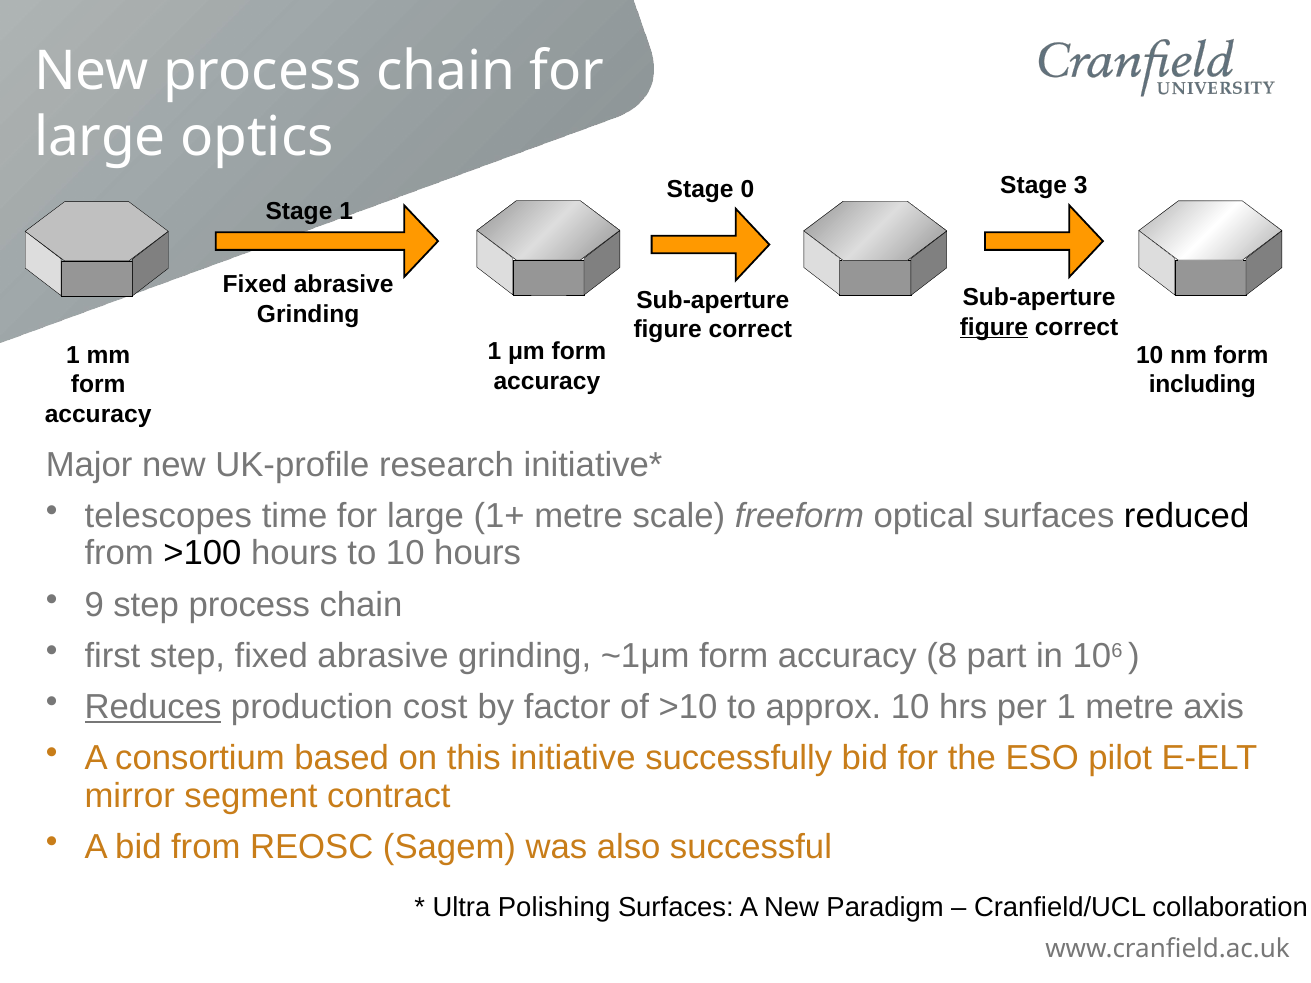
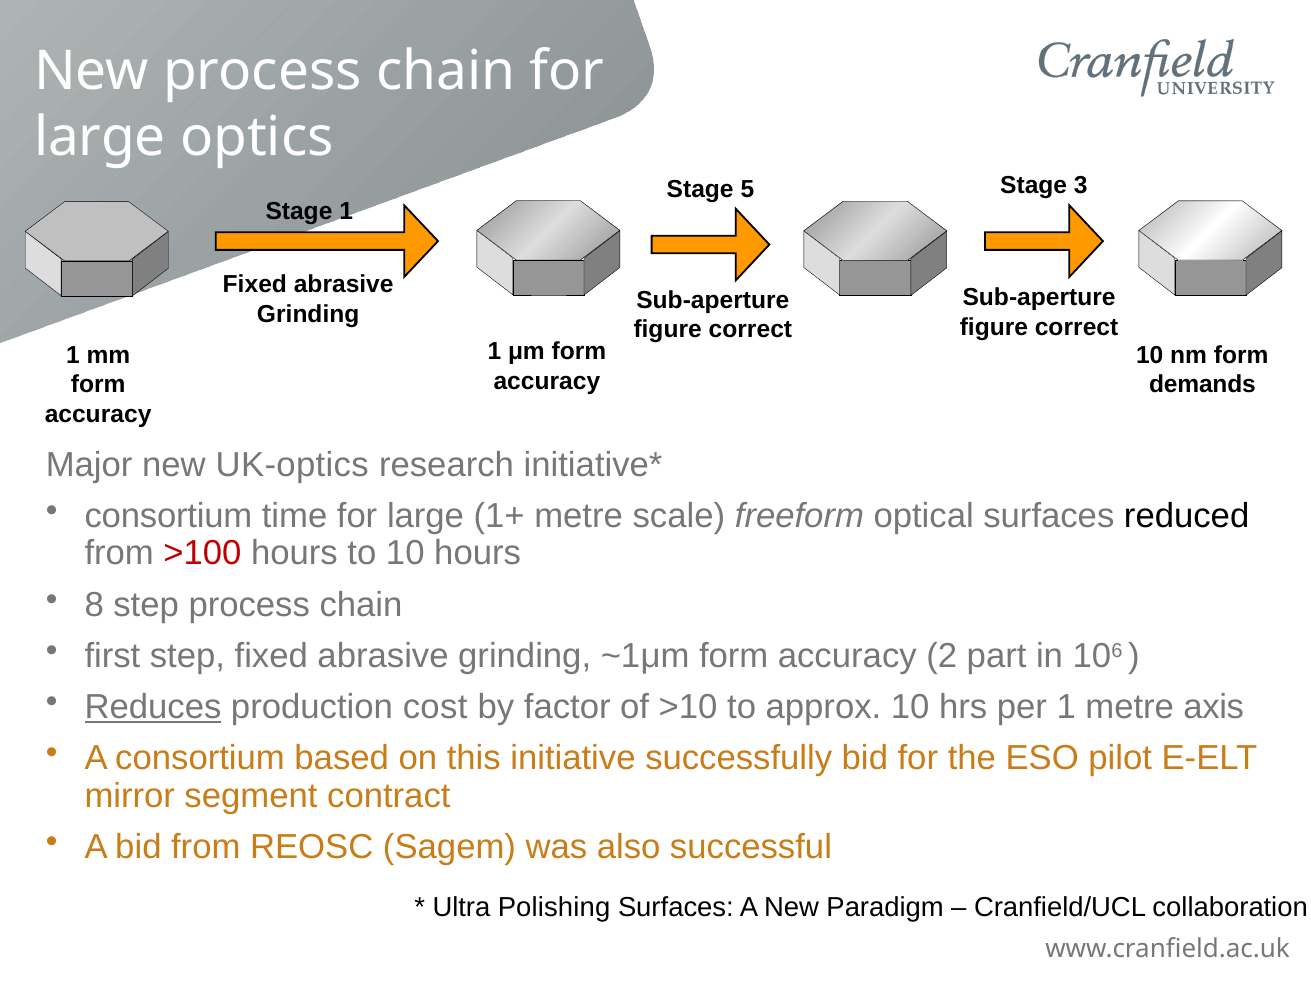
0: 0 -> 5 (747, 189)
figure underline: present -> none (994, 327)
including: including -> demands (1202, 385)
UK-profile: UK-profile -> UK-optics (292, 465)
telescopes: telescopes -> consortium (168, 516)
>100 colour: black -> red (202, 554)
9: 9 -> 8 (94, 605)
8: 8 -> 2 (942, 656)
